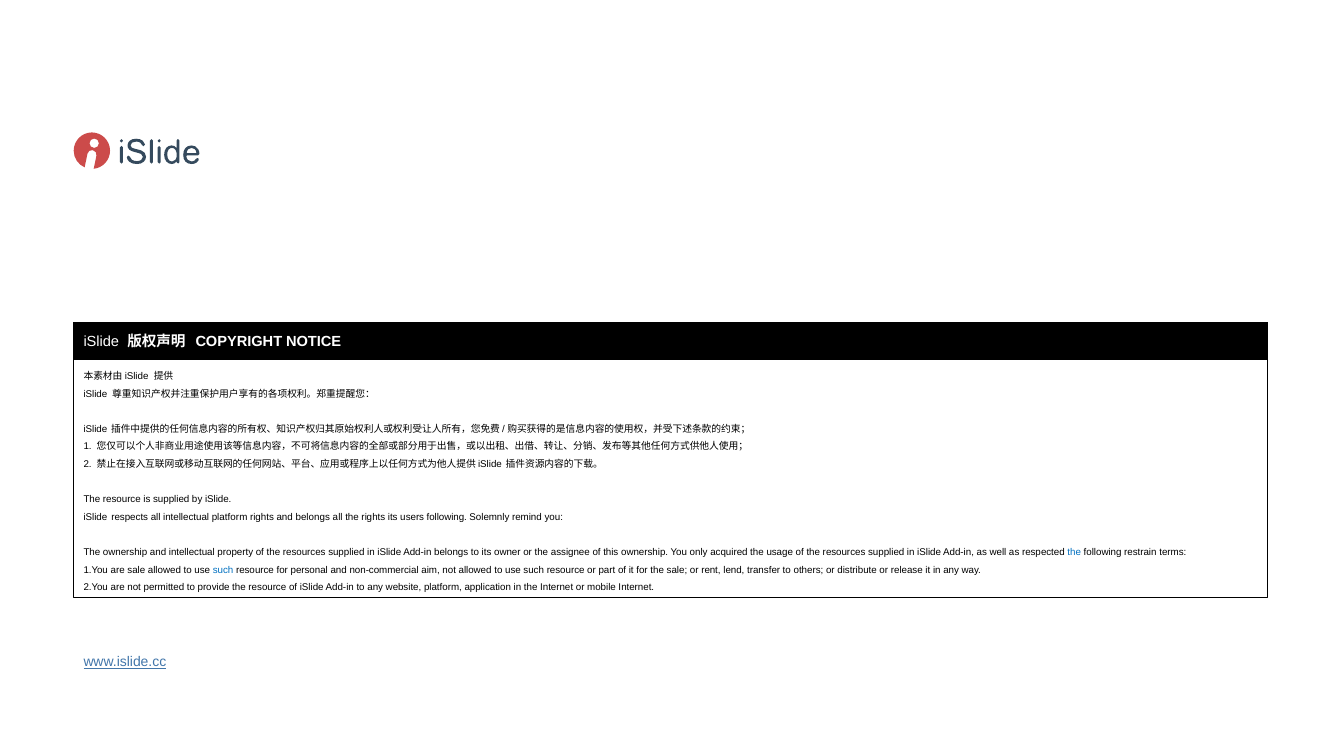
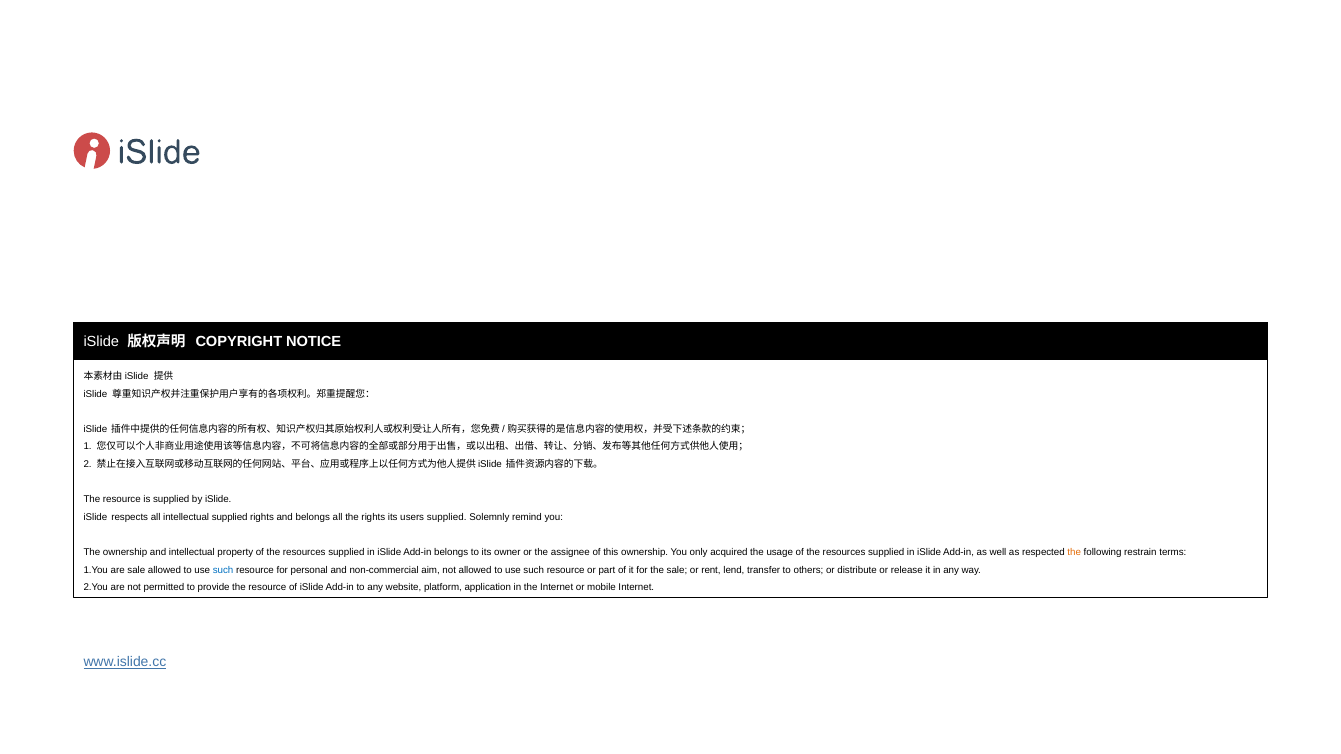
intellectual platform: platform -> supplied (230, 517)
users following: following -> supplied (447, 517)
the colour: blue -> orange (1074, 552)
